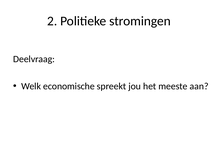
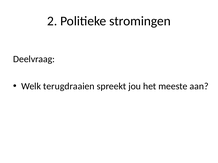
economische: economische -> terugdraaien (69, 86)
